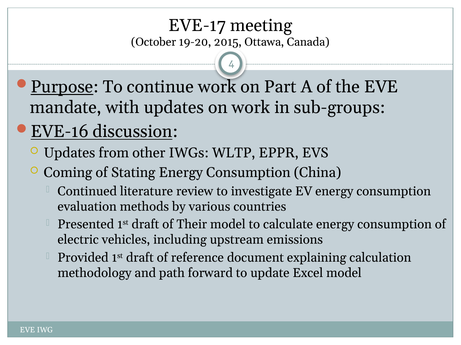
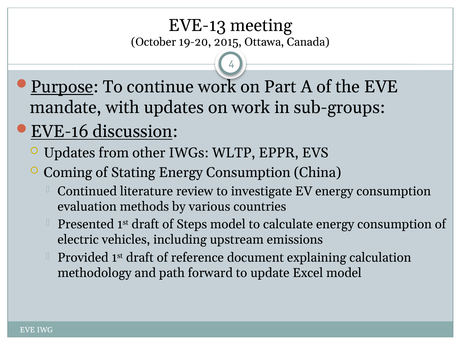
EVE-17: EVE-17 -> EVE-13 (197, 25)
Their: Their -> Steps (192, 225)
